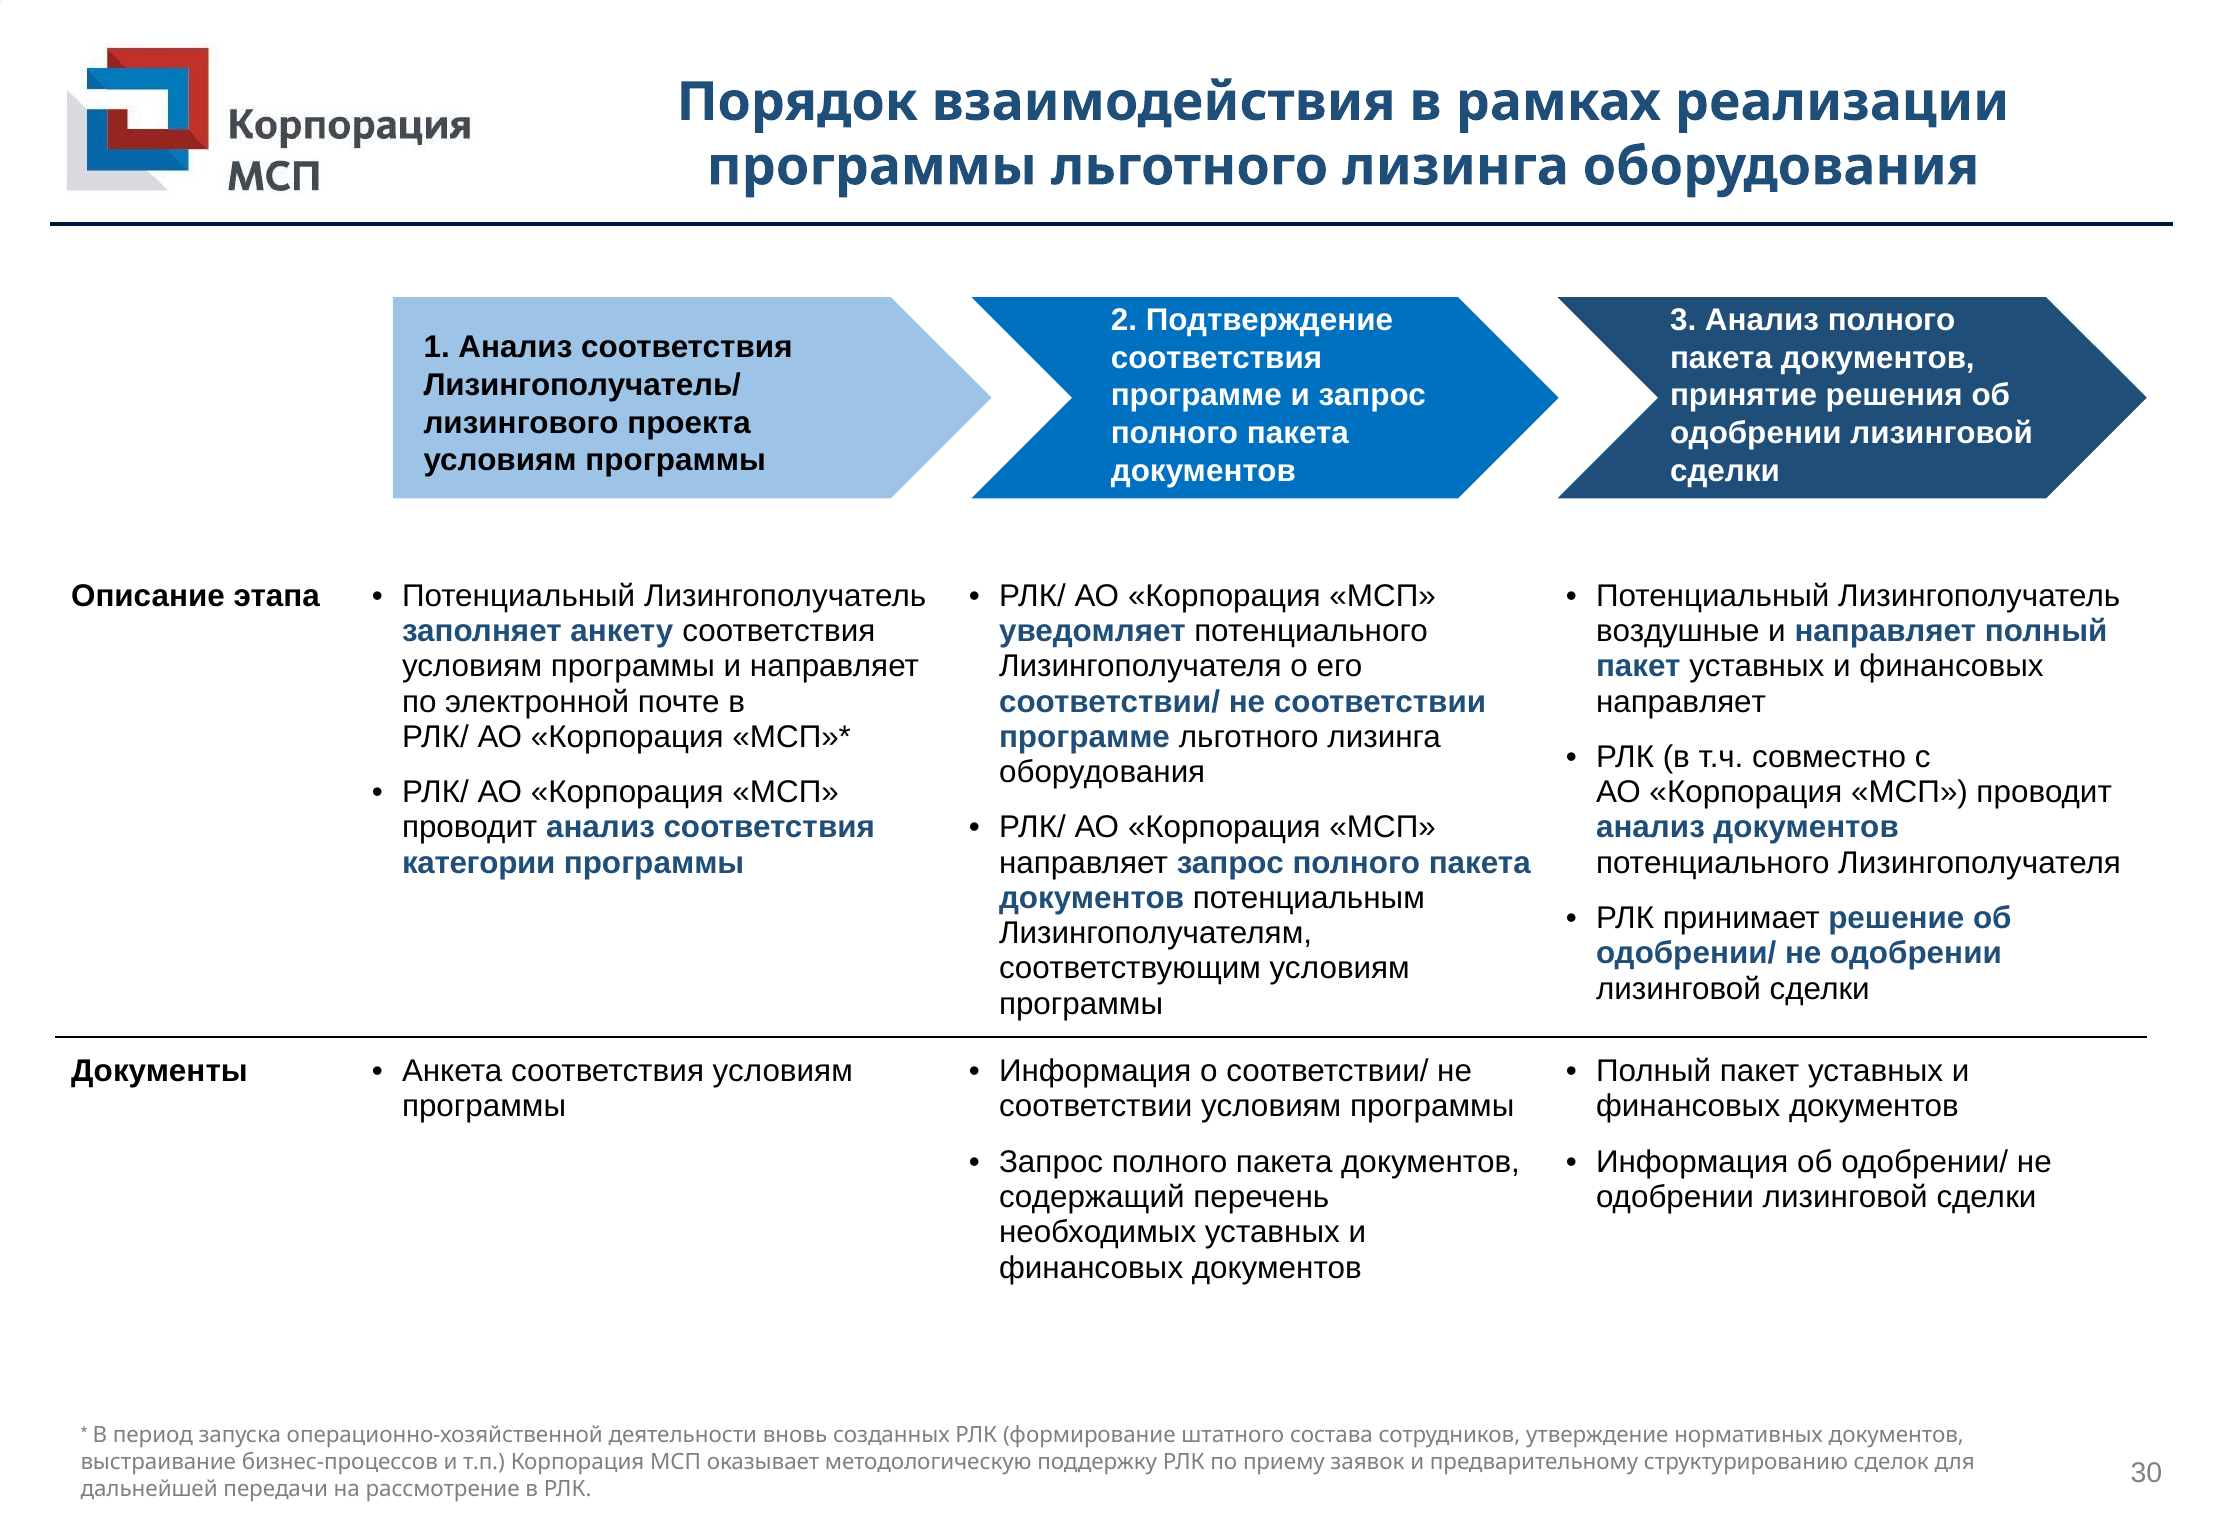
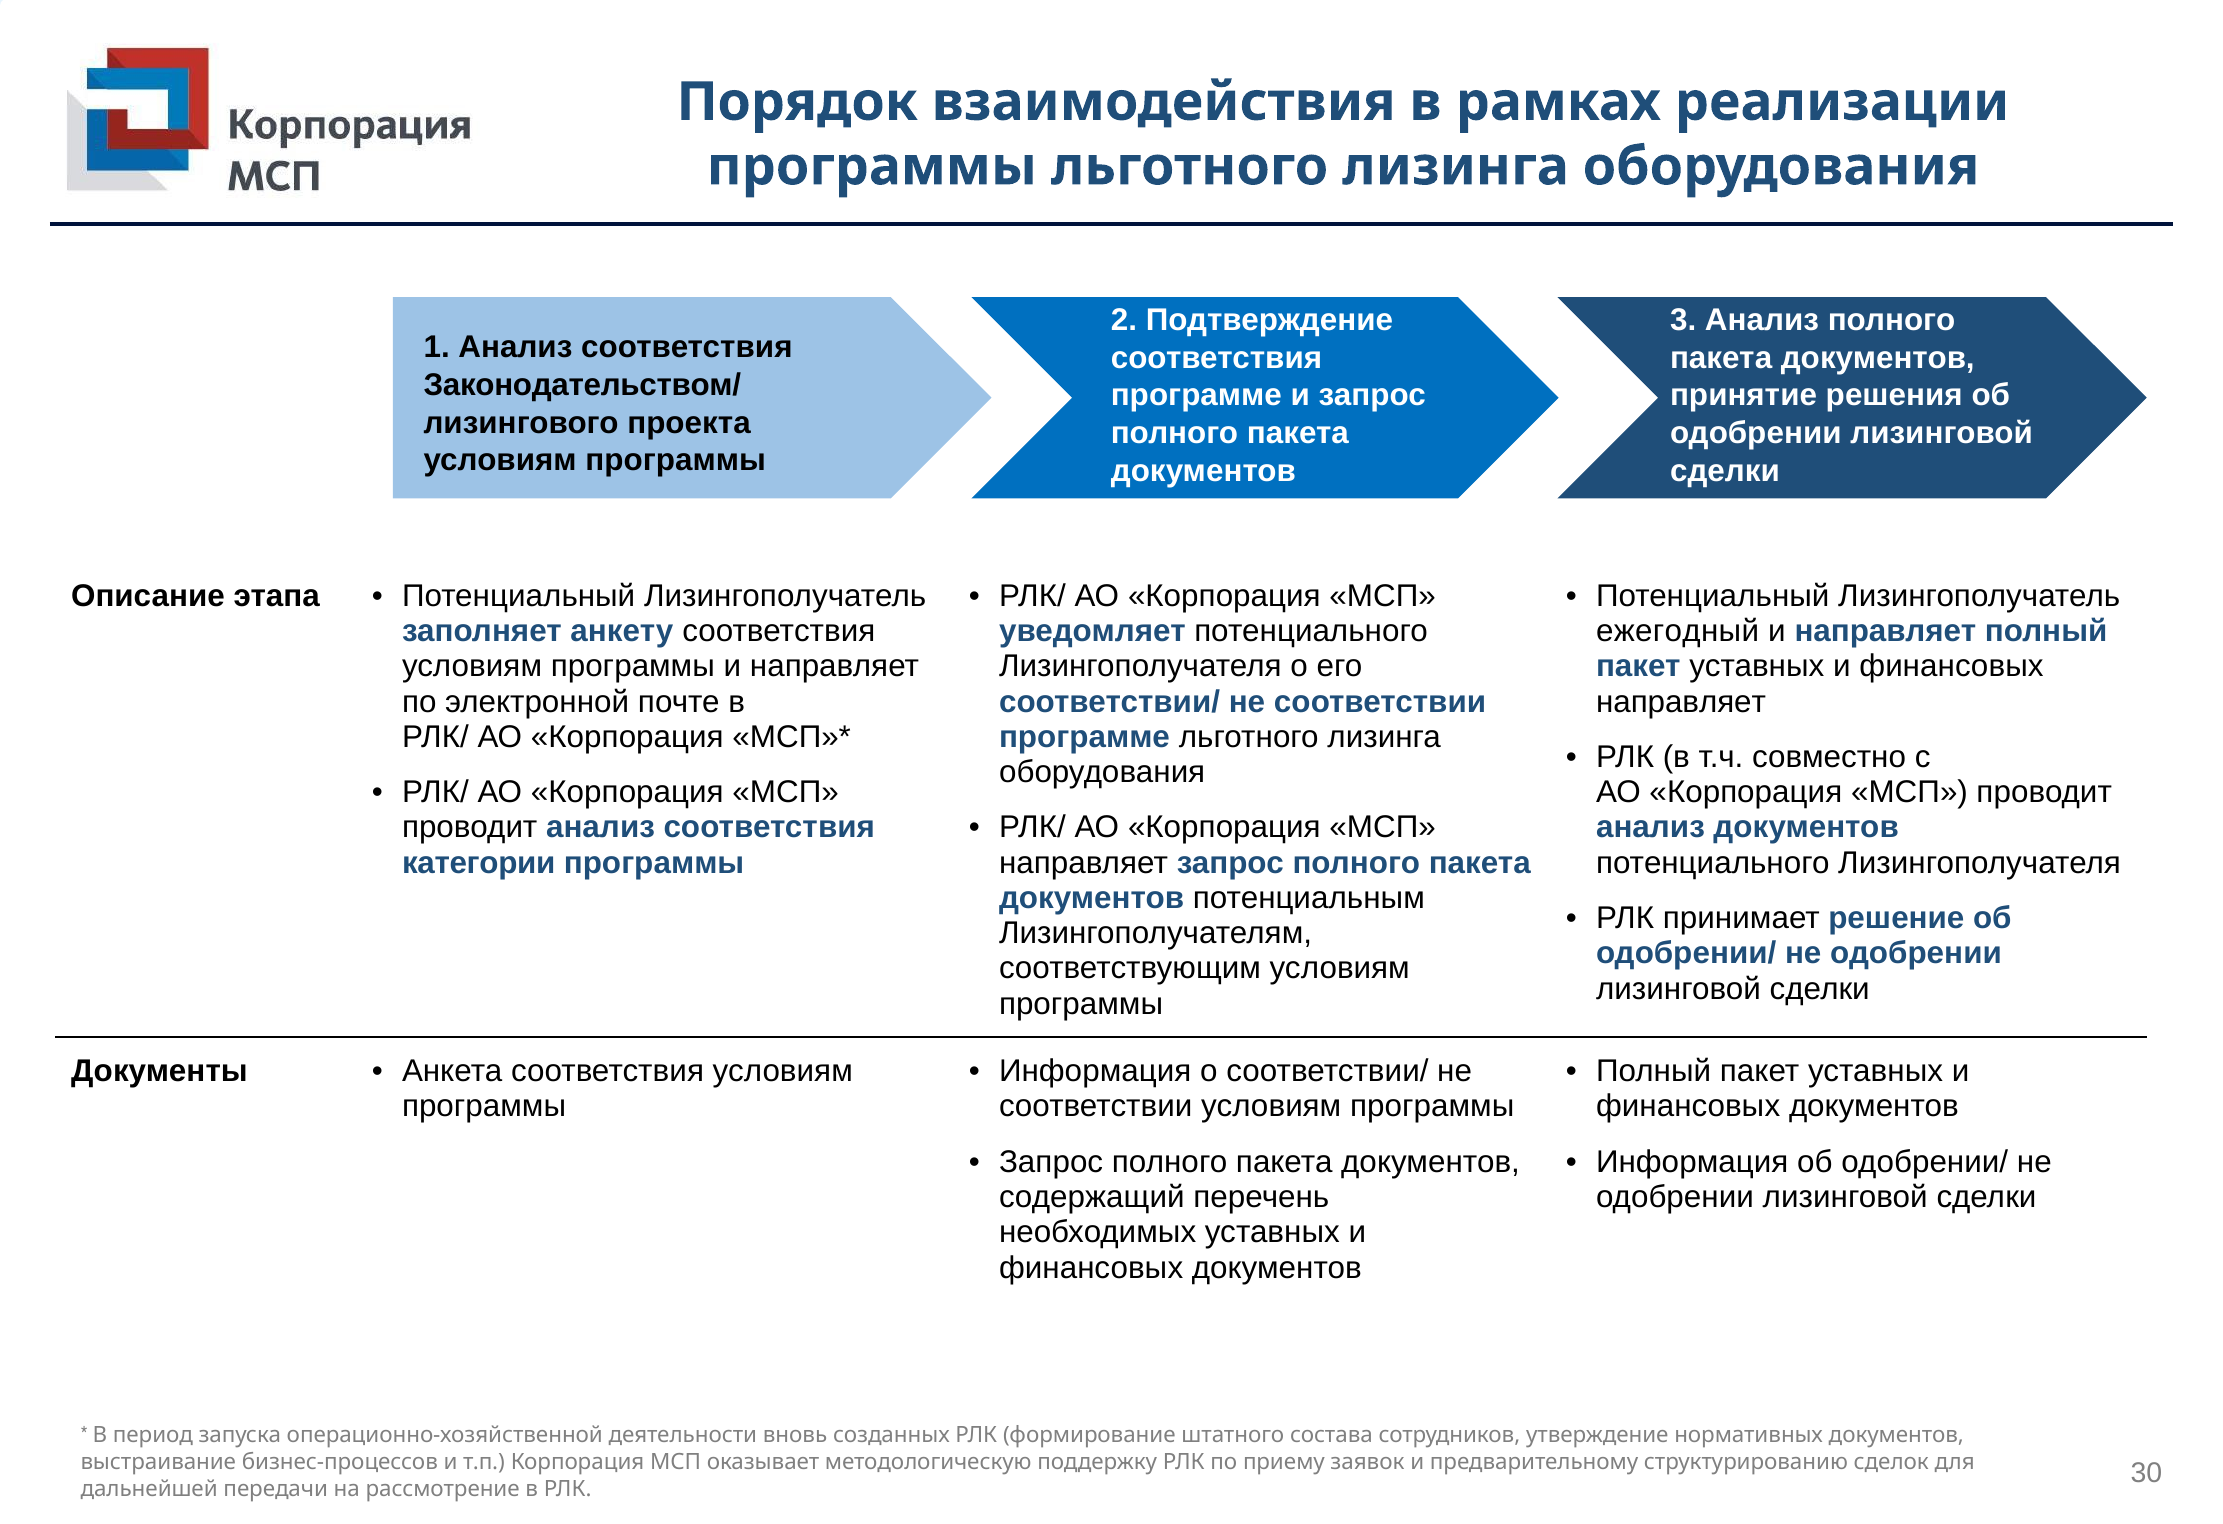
Лизингополучатель/: Лизингополучатель/ -> Законодательством/ (582, 385)
воздушные: воздушные -> ежегодный (1678, 631)
